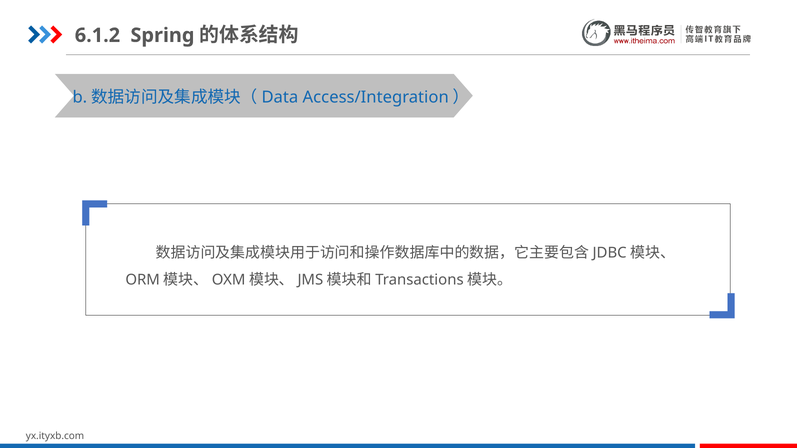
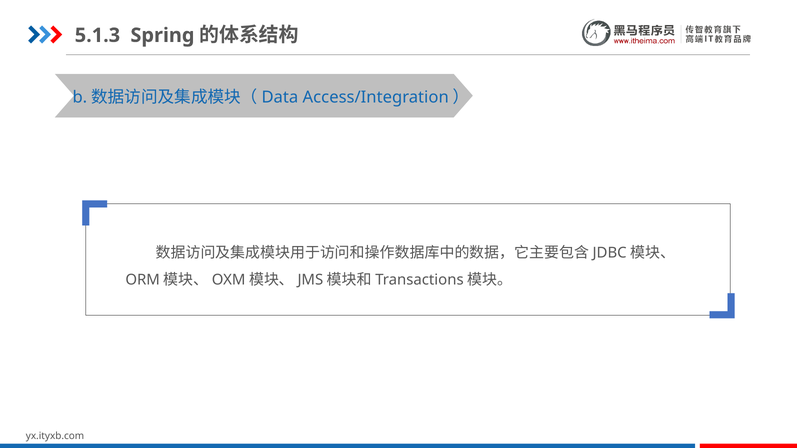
6.1.2: 6.1.2 -> 5.1.3 (97, 35)
